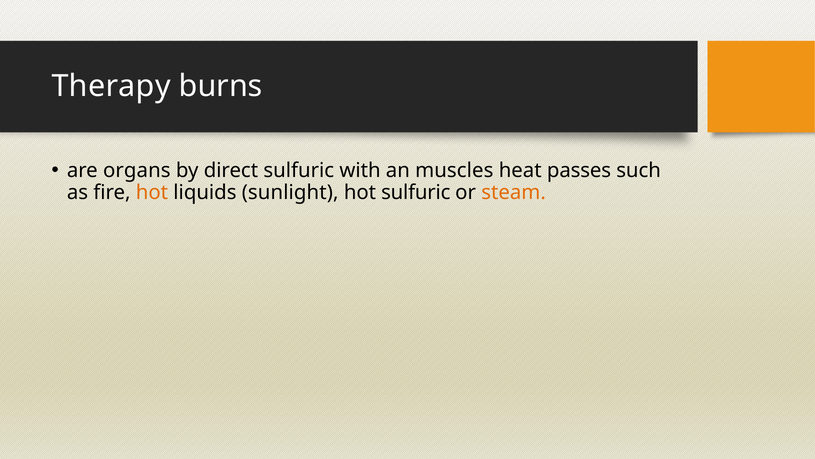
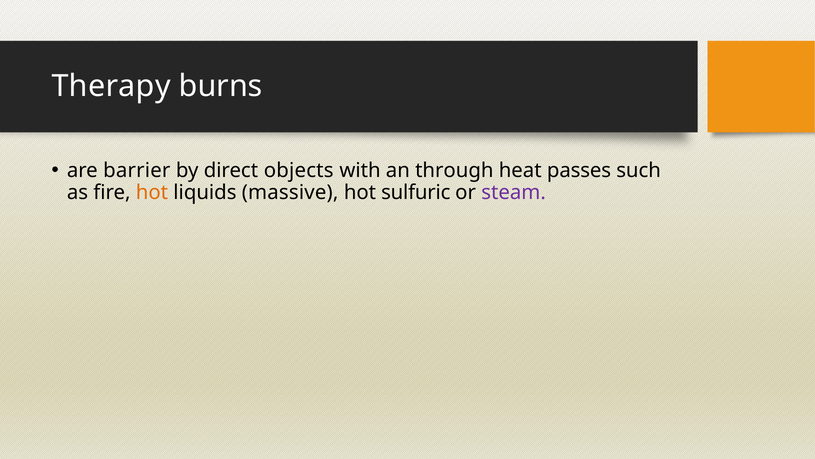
organs: organs -> barrier (137, 170)
direct sulfuric: sulfuric -> objects (299, 170)
muscles: muscles -> through (454, 170)
sunlight: sunlight -> massive (290, 192)
steam colour: orange -> purple (514, 192)
